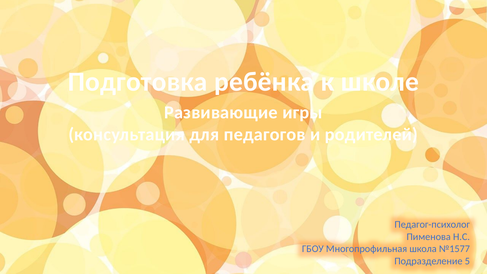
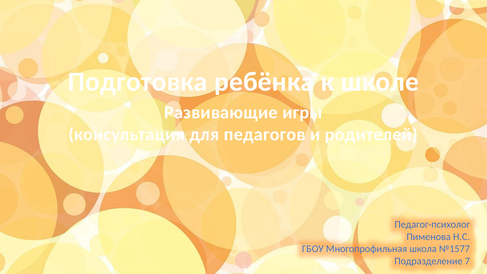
5: 5 -> 7 (467, 261)
